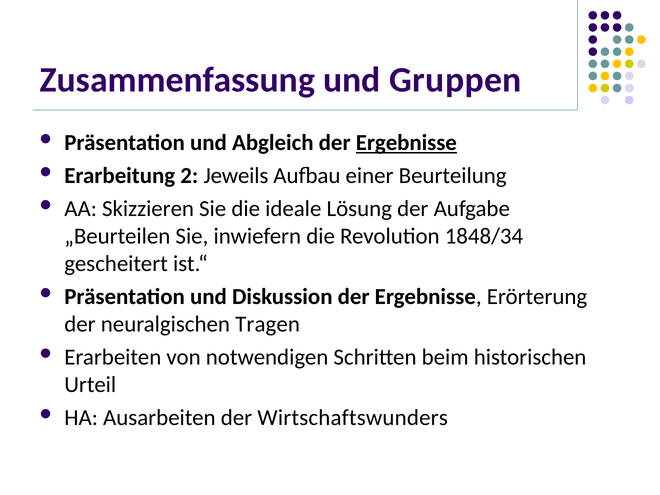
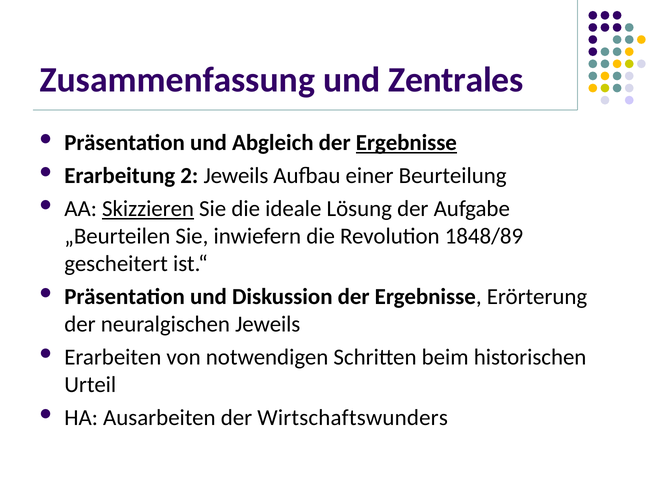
Gruppen: Gruppen -> Zentrales (456, 80)
Skizzieren underline: none -> present (148, 209)
1848/34: 1848/34 -> 1848/89 (484, 236)
neuralgischen Tragen: Tragen -> Jeweils (268, 324)
